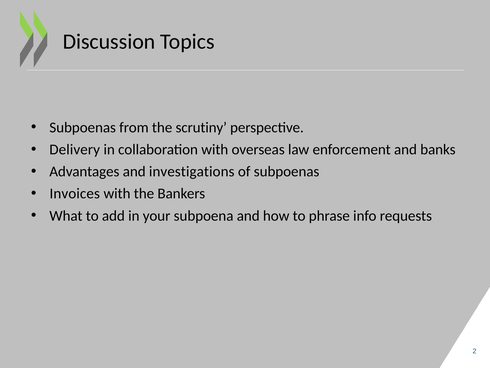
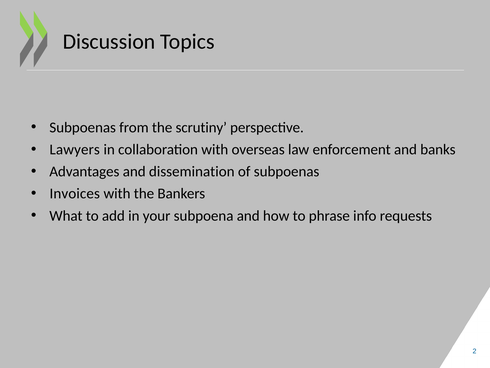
Delivery: Delivery -> Lawyers (75, 149)
investigations: investigations -> dissemination (192, 171)
